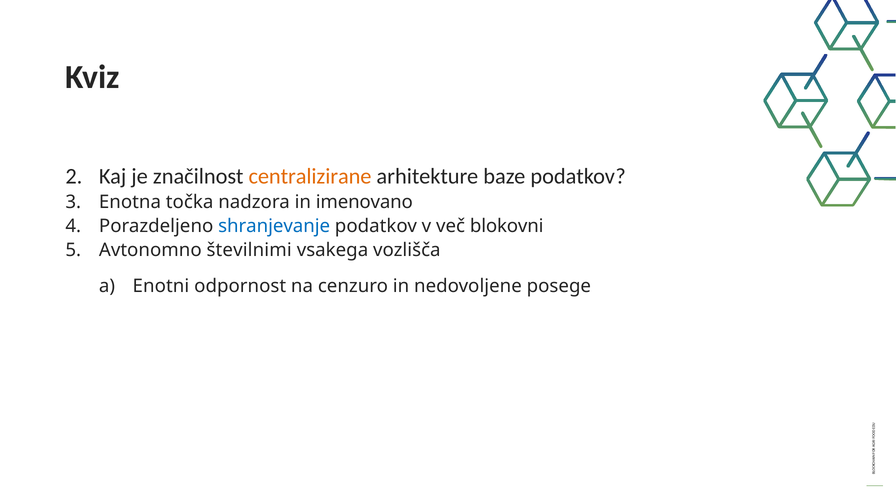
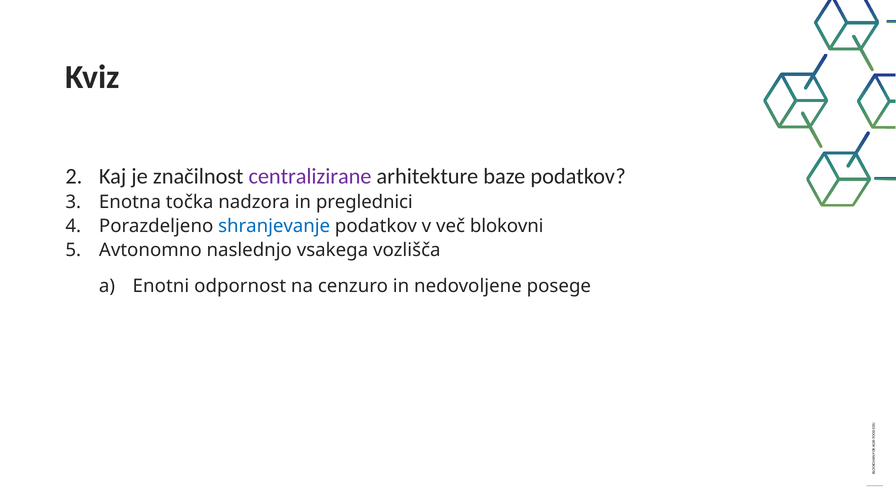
centralizirane colour: orange -> purple (310, 176)
imenovano: imenovano -> preglednici (364, 202)
številnimi: številnimi -> naslednjo (249, 250)
